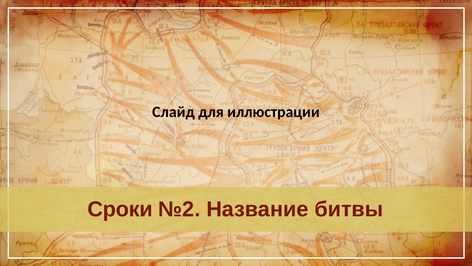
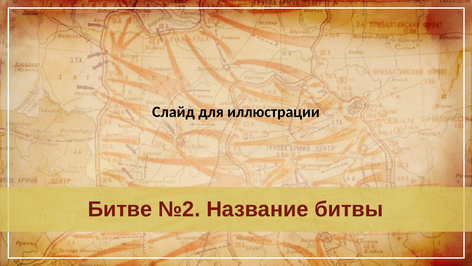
Сроки: Сроки -> Битве (120, 209)
